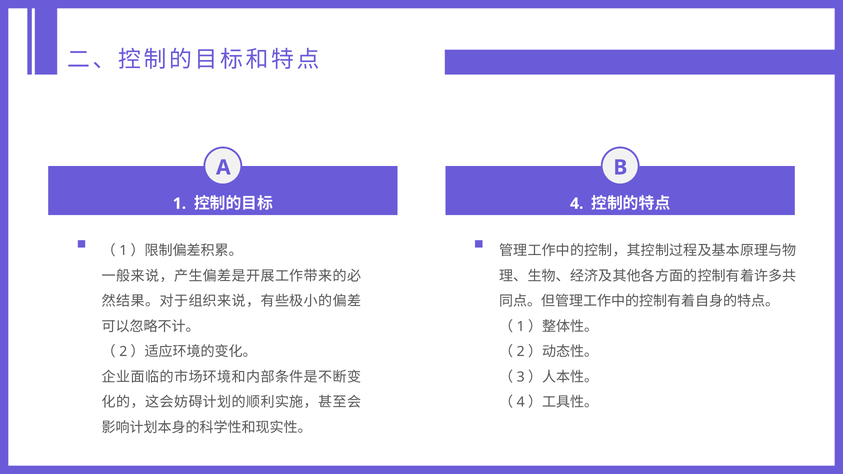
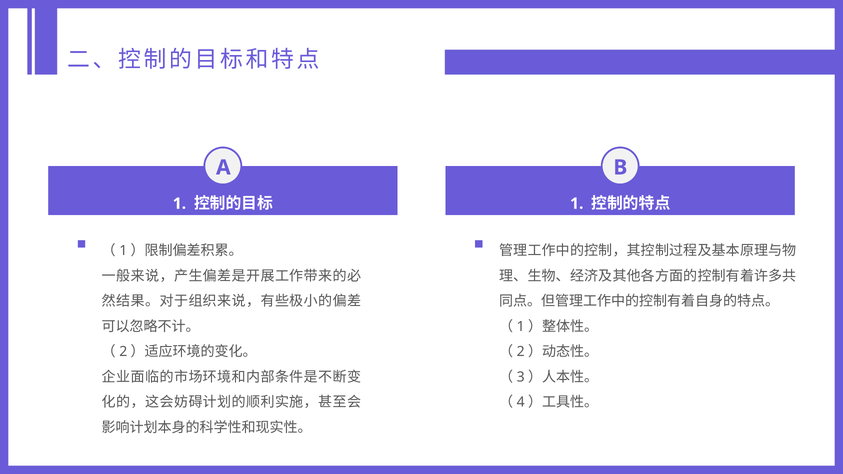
4: 4 -> 1 (577, 204)
